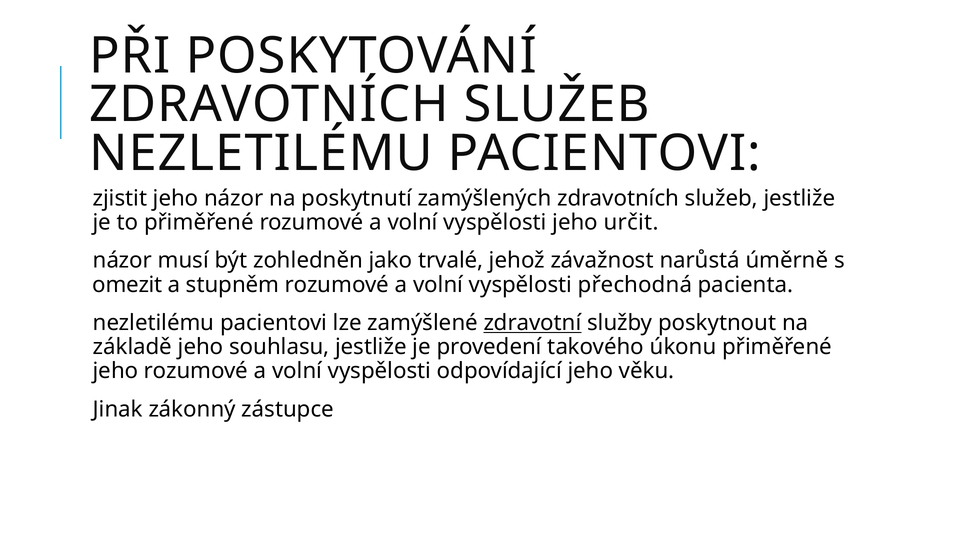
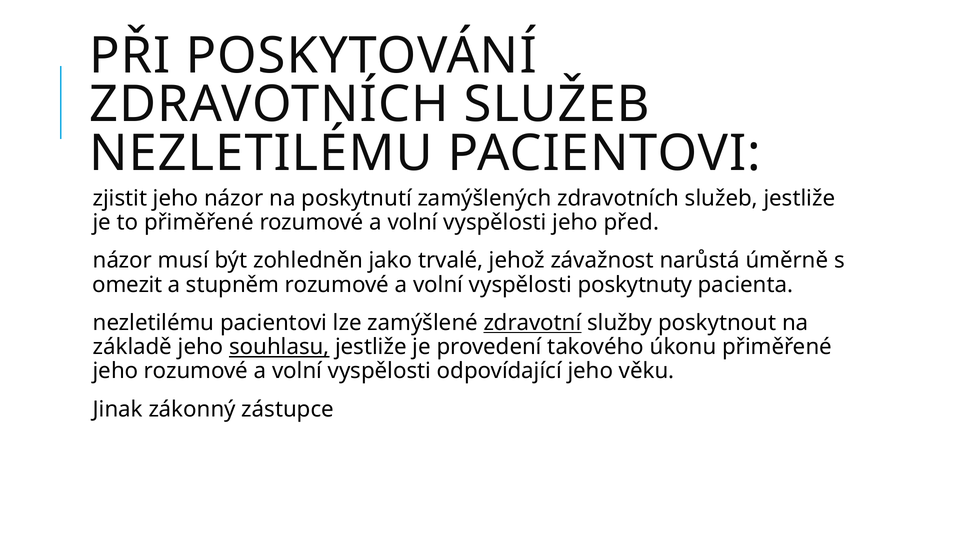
určit: určit -> před (631, 222)
přechodná: přechodná -> poskytnuty (635, 285)
souhlasu underline: none -> present (279, 347)
